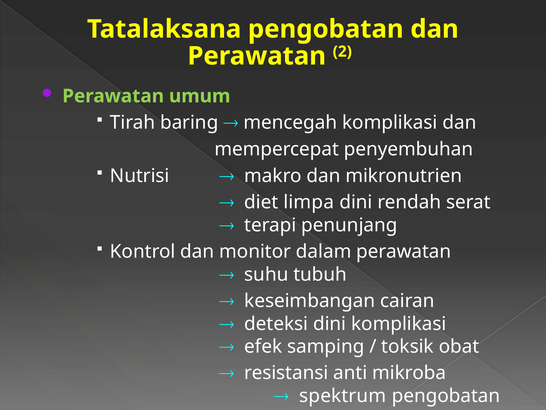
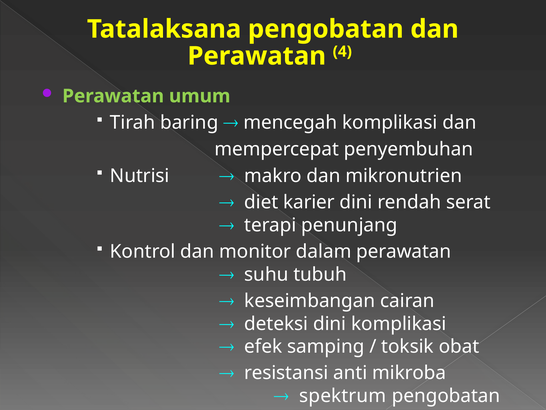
2: 2 -> 4 (342, 51)
limpa: limpa -> karier (309, 202)
